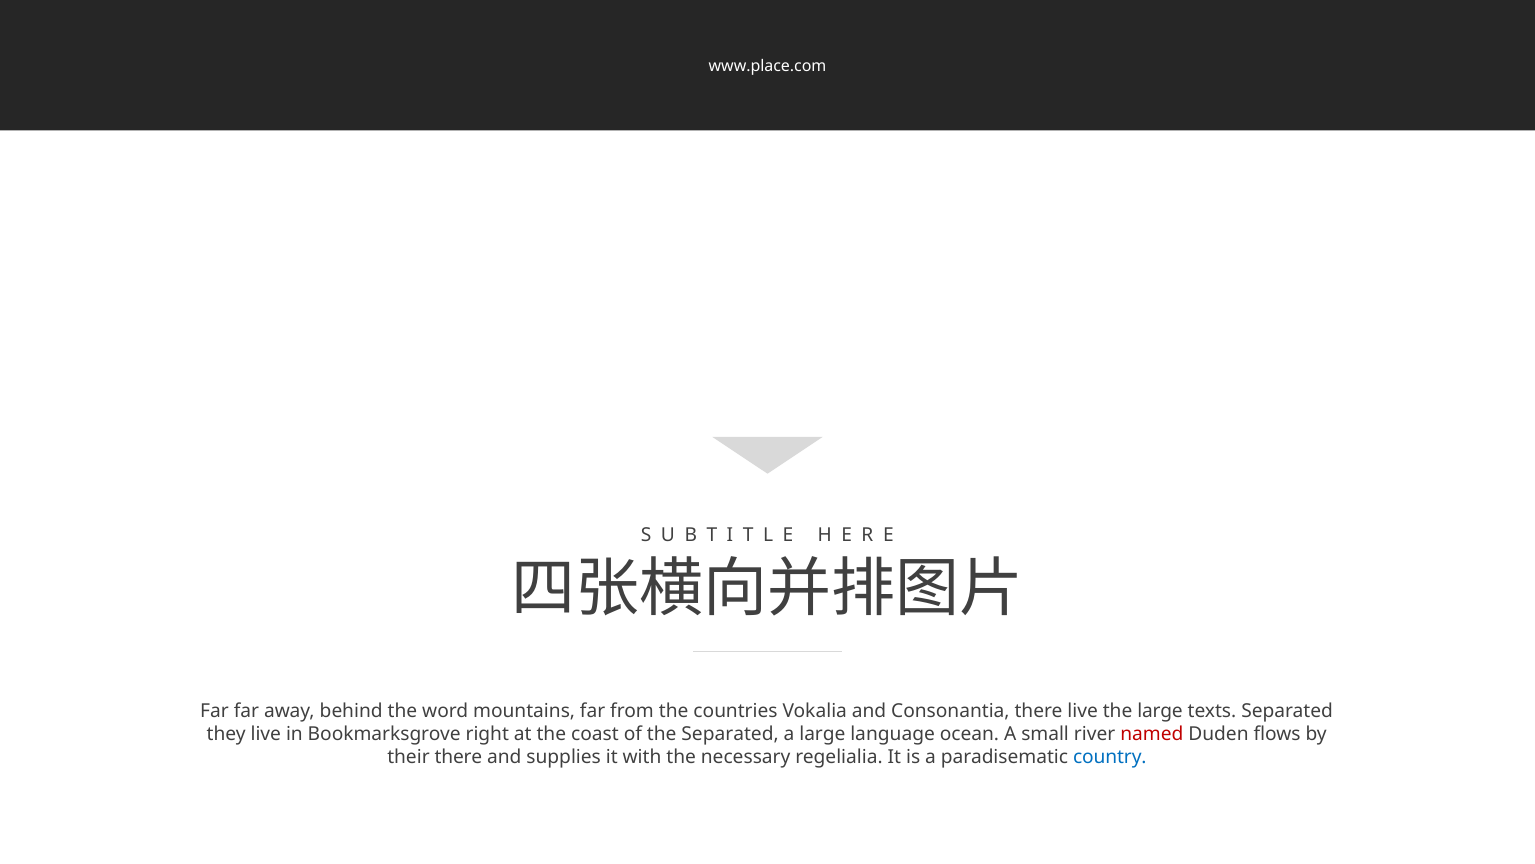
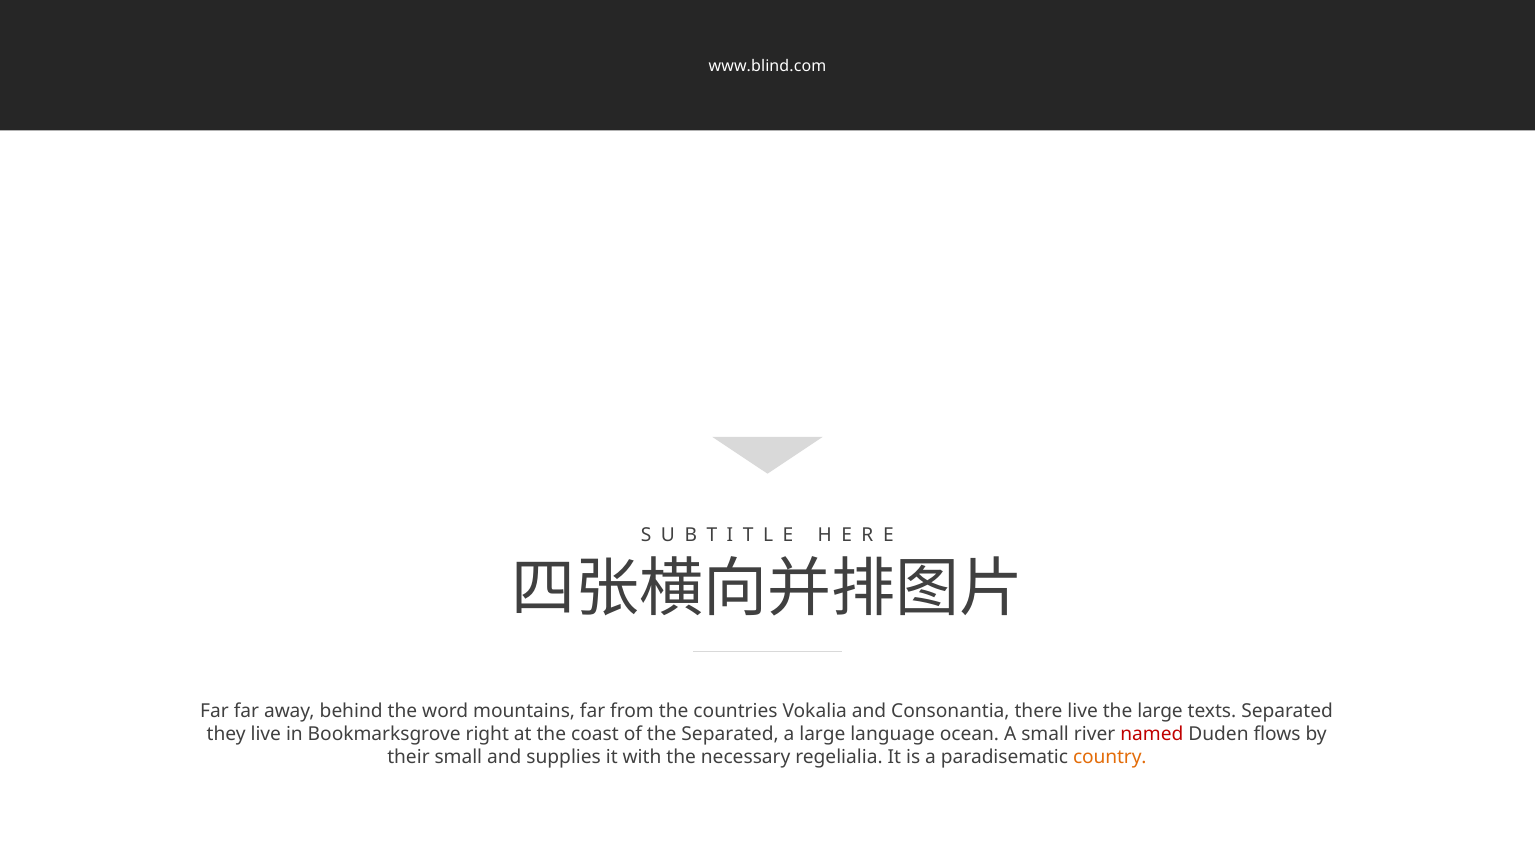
www.place.com: www.place.com -> www.blind.com (767, 66)
their there: there -> small (458, 757)
country colour: blue -> orange (1110, 757)
